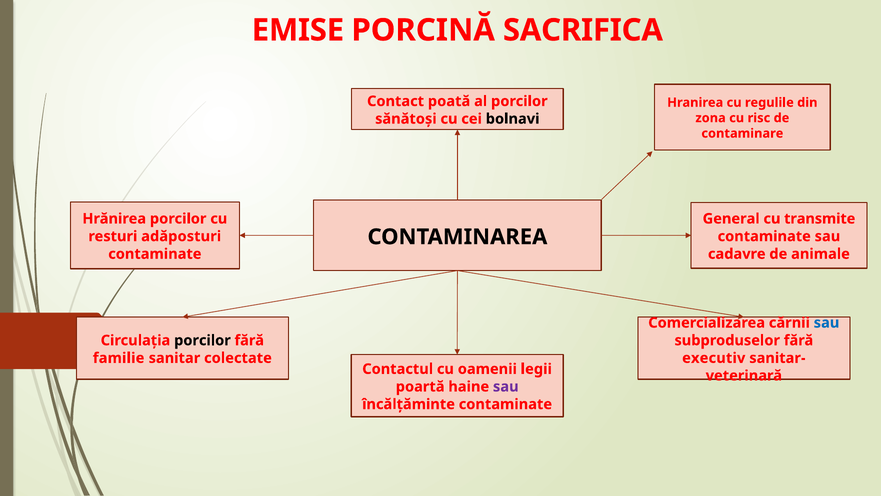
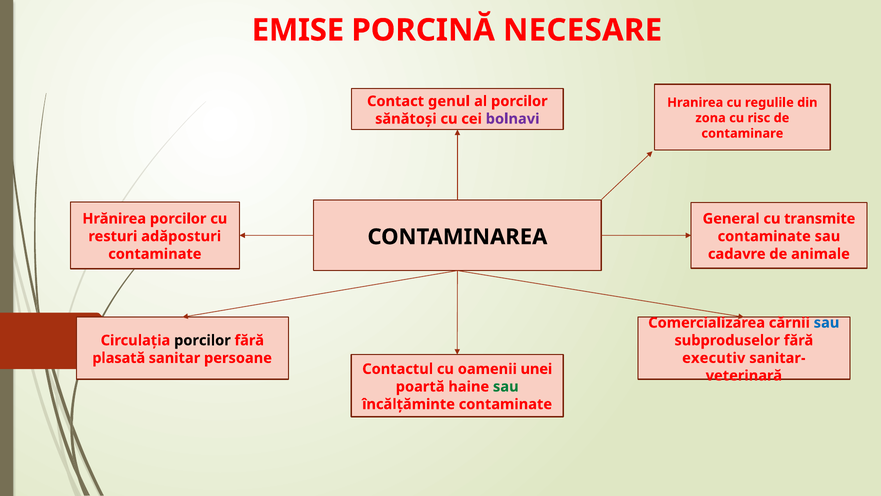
SACRIFICA: SACRIFICA -> NECESARE (583, 30)
poată: poată -> genul (449, 101)
bolnavi colour: black -> purple (513, 119)
familie: familie -> plasată (119, 358)
colectate: colectate -> persoane (238, 358)
legii: legii -> unei (536, 369)
sau colour: purple -> green (506, 386)
